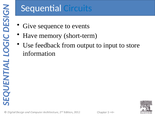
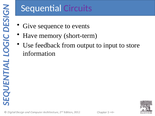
Circuits colour: blue -> purple (78, 8)
